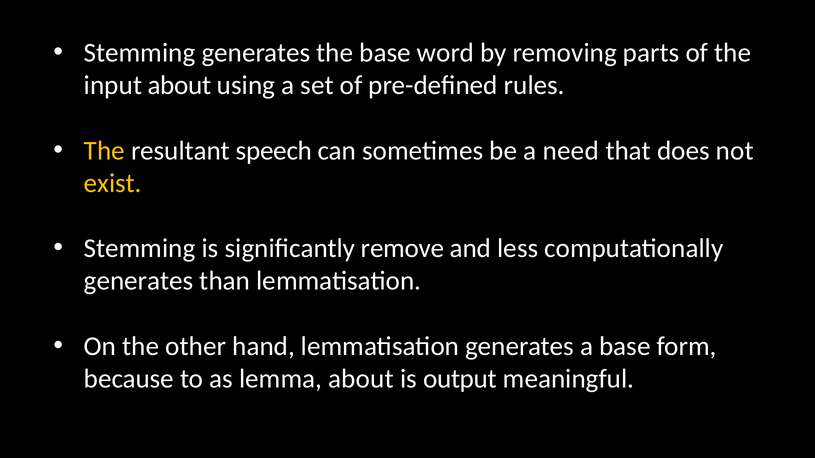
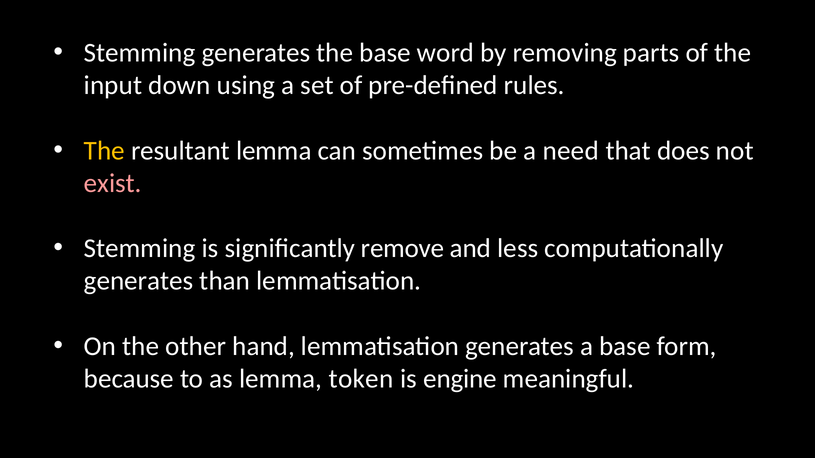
input about: about -> down (179, 86)
resultant speech: speech -> lemma (274, 151)
exist colour: yellow -> pink (113, 183)
lemma about: about -> token (361, 379)
output: output -> engine (460, 379)
